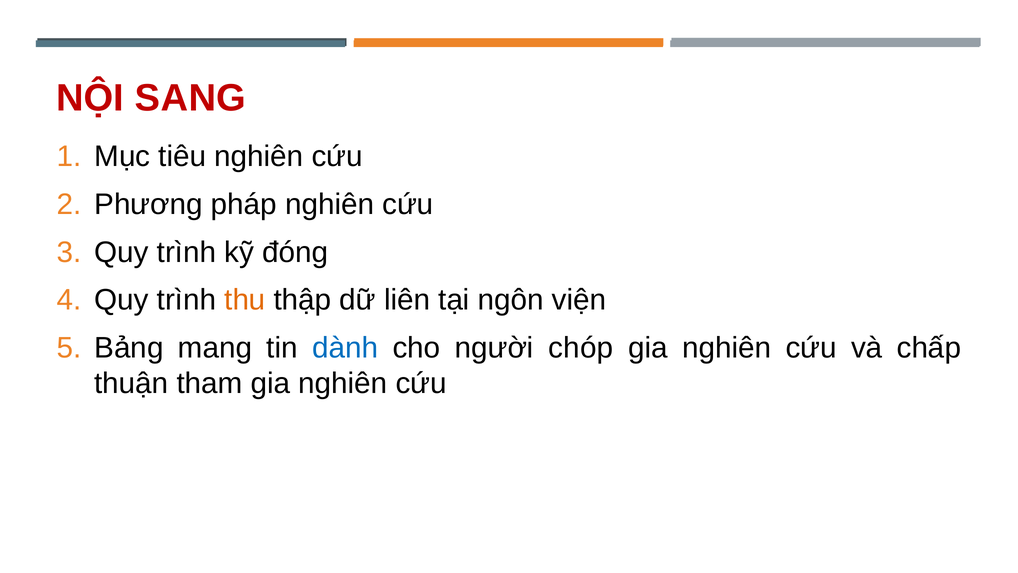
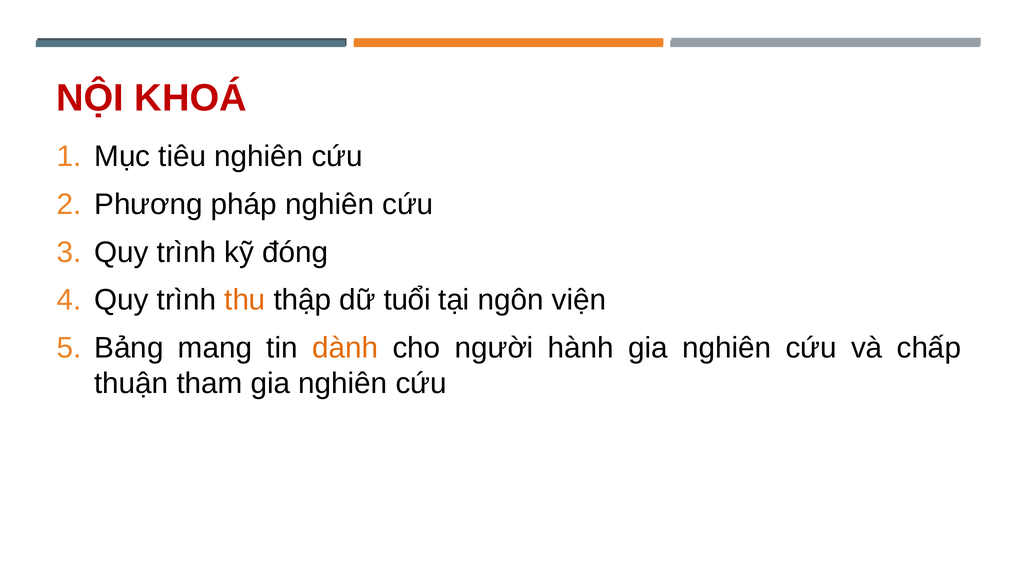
SANG: SANG -> KHOÁ (191, 98)
liên: liên -> tuổi (407, 300)
dành colour: blue -> orange (345, 348)
chóp: chóp -> hành (581, 348)
